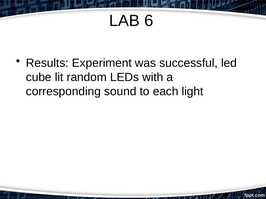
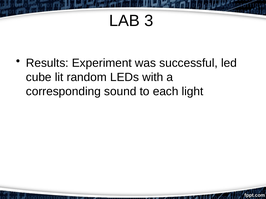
6: 6 -> 3 (149, 21)
